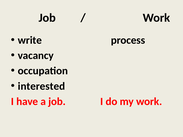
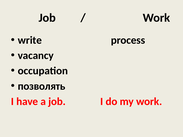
interested: interested -> позволять (42, 86)
